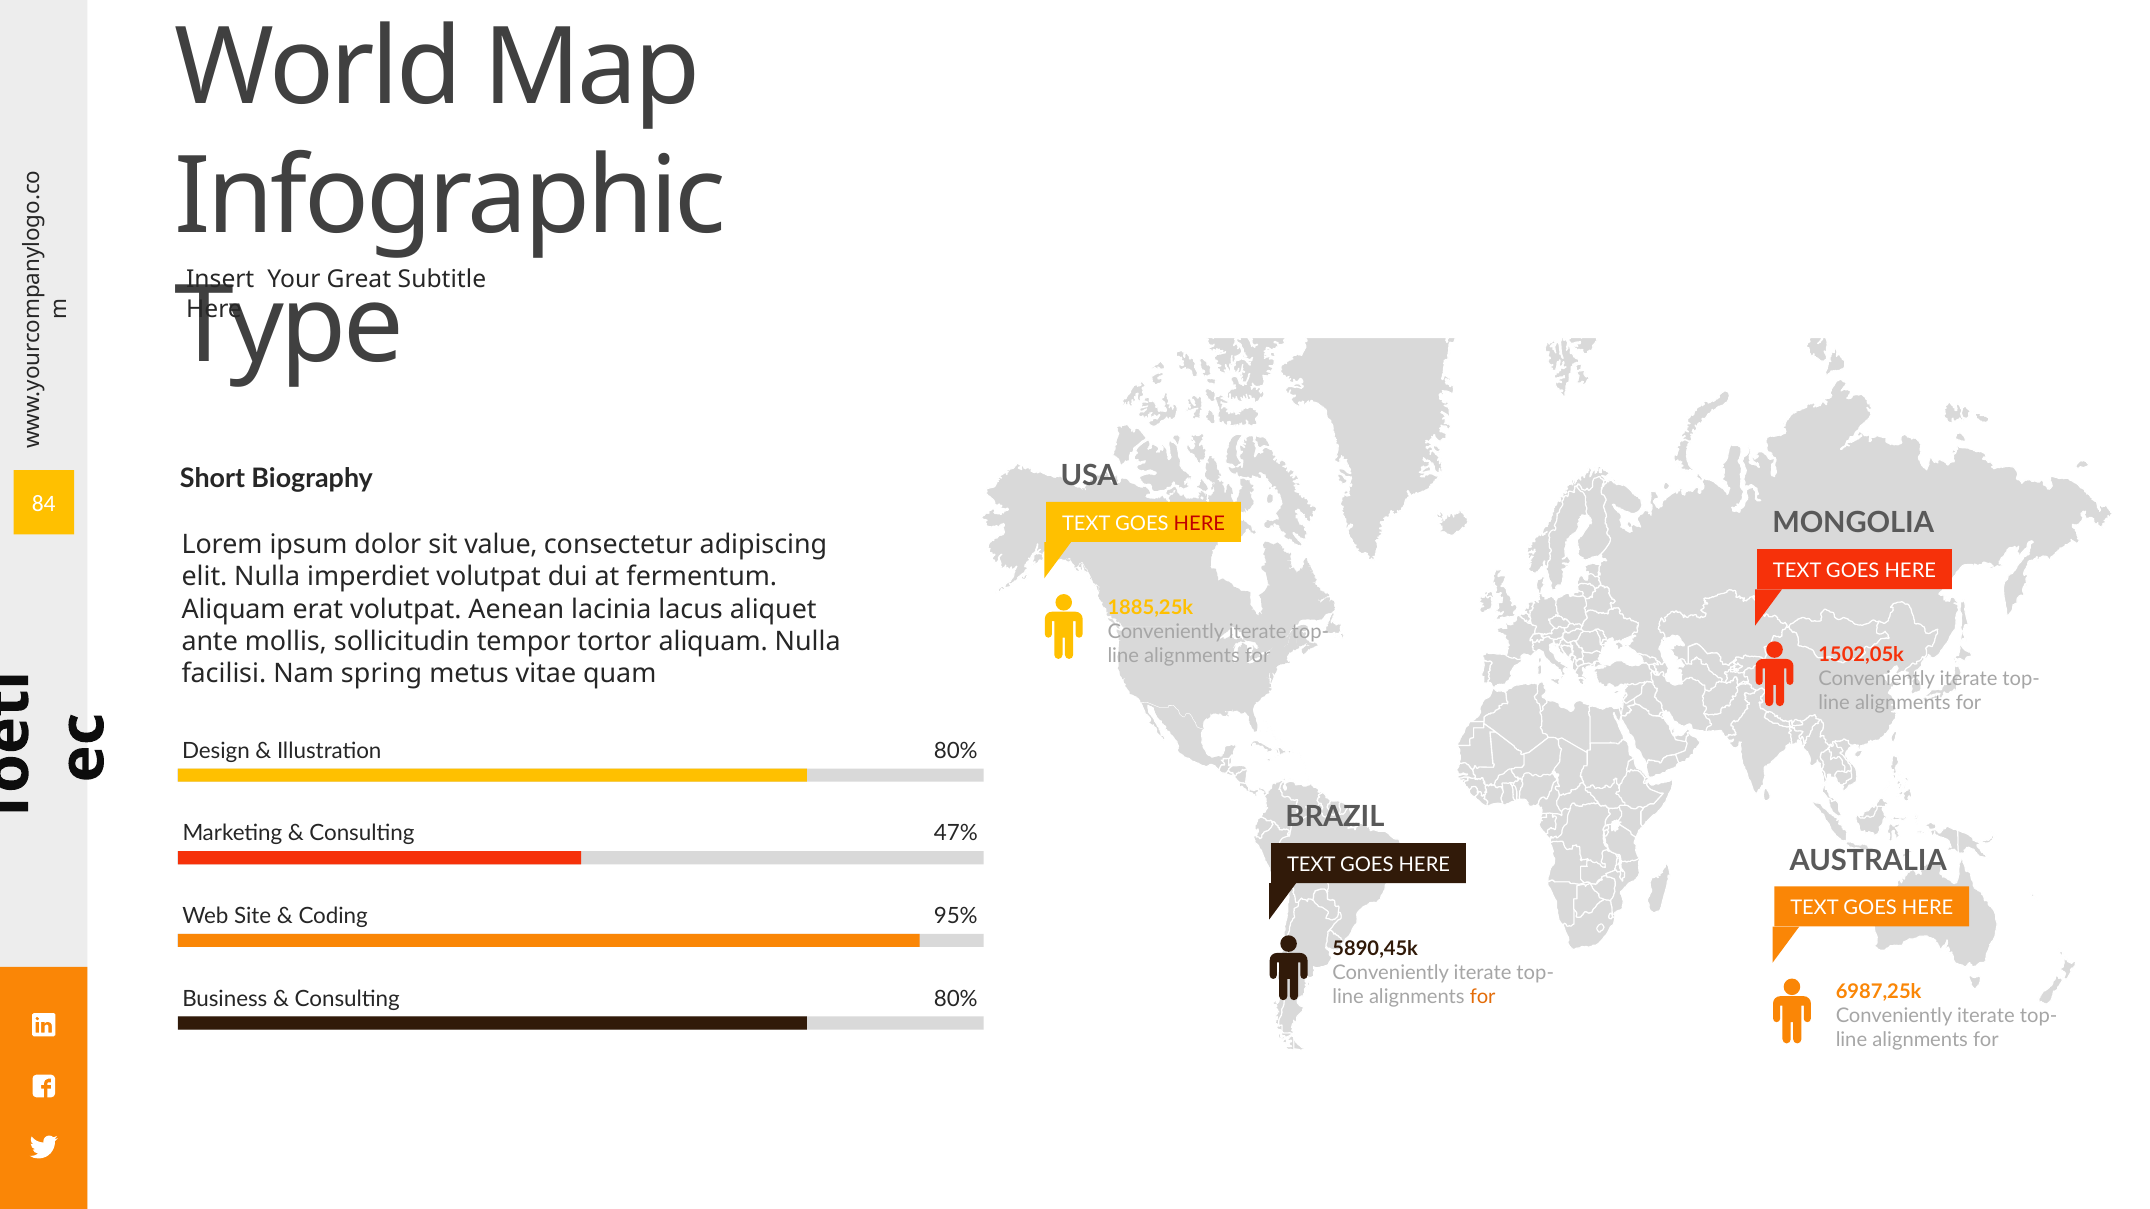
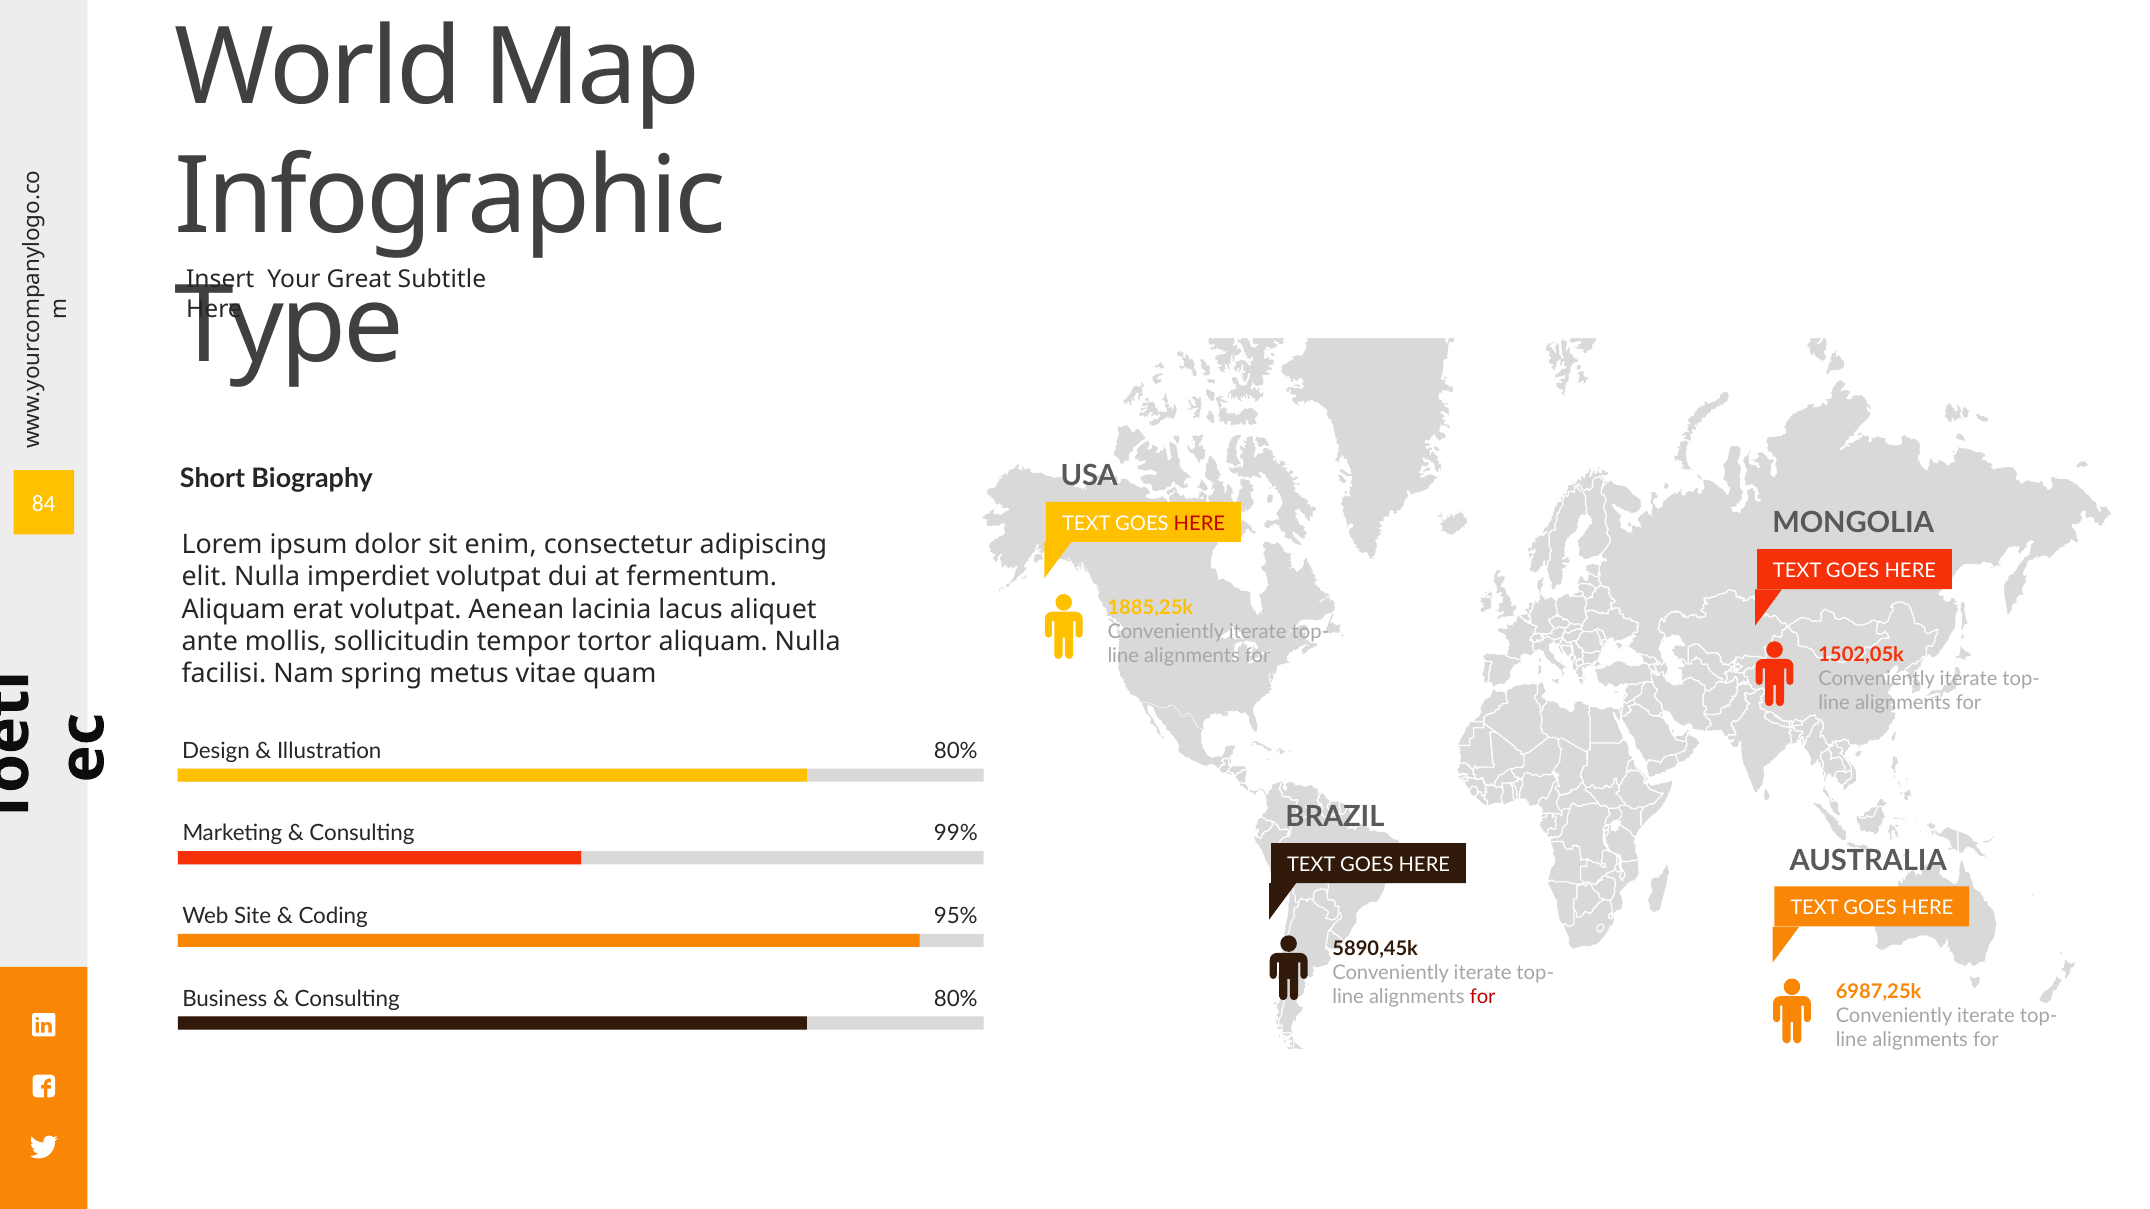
value: value -> enim (501, 545)
47%: 47% -> 99% (956, 834)
for colour: orange -> red (1483, 997)
